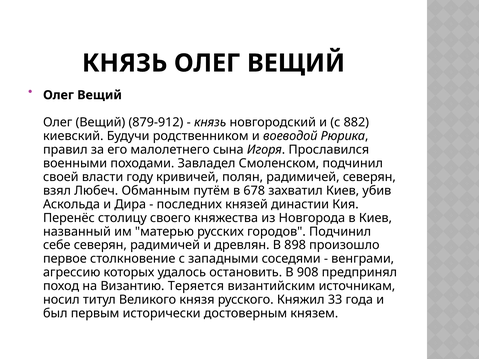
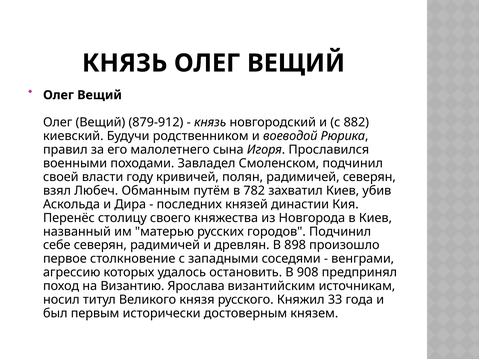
678: 678 -> 782 (254, 191)
Теряется: Теряется -> Ярослава (196, 286)
